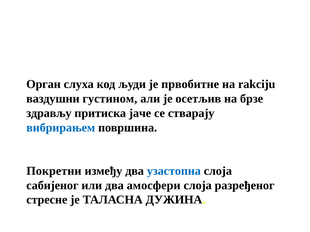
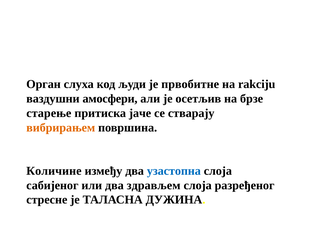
густином: густином -> амосфери (110, 99)
здрављу: здрављу -> старење (49, 113)
вибрирањем colour: blue -> orange (61, 128)
Покретни: Покретни -> Количине (54, 171)
амосфери: амосфери -> здрављем (154, 186)
